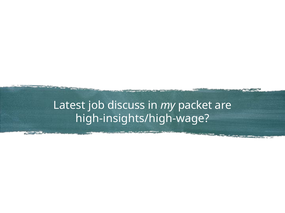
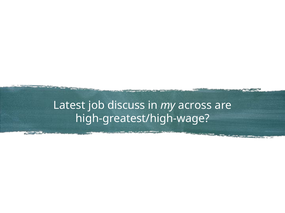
packet: packet -> across (195, 106)
high-insights/high-wage: high-insights/high-wage -> high-greatest/high-wage (142, 119)
